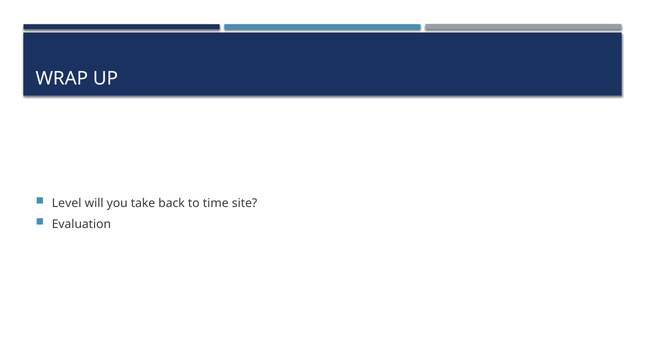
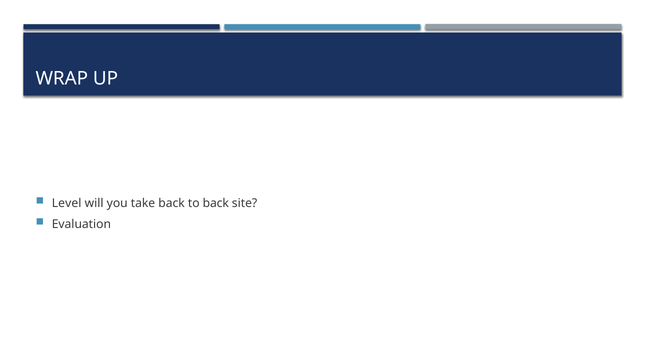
to time: time -> back (216, 203)
